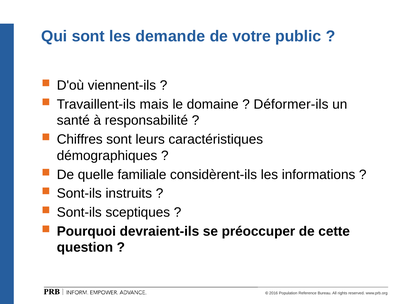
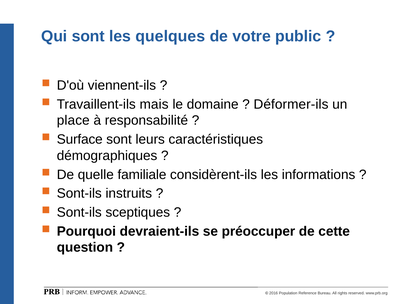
demande: demande -> quelques (170, 36)
santé: santé -> place (73, 120)
Chiffres: Chiffres -> Surface (80, 139)
